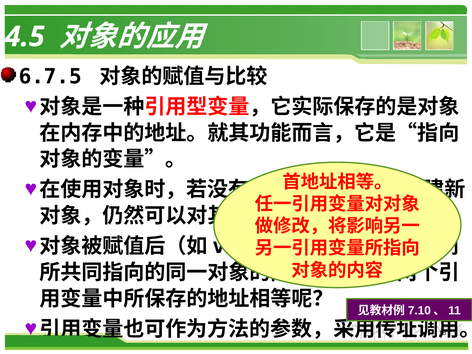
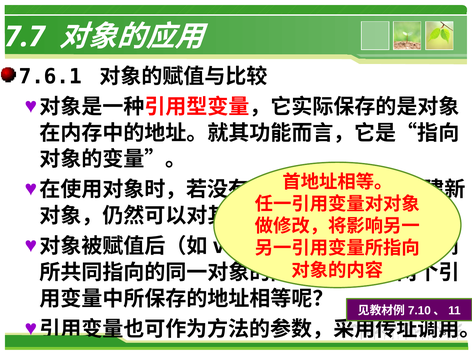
4.5: 4.5 -> 7.7 (25, 37)
6.7.5: 6.7.5 -> 7.6.1 (50, 76)
